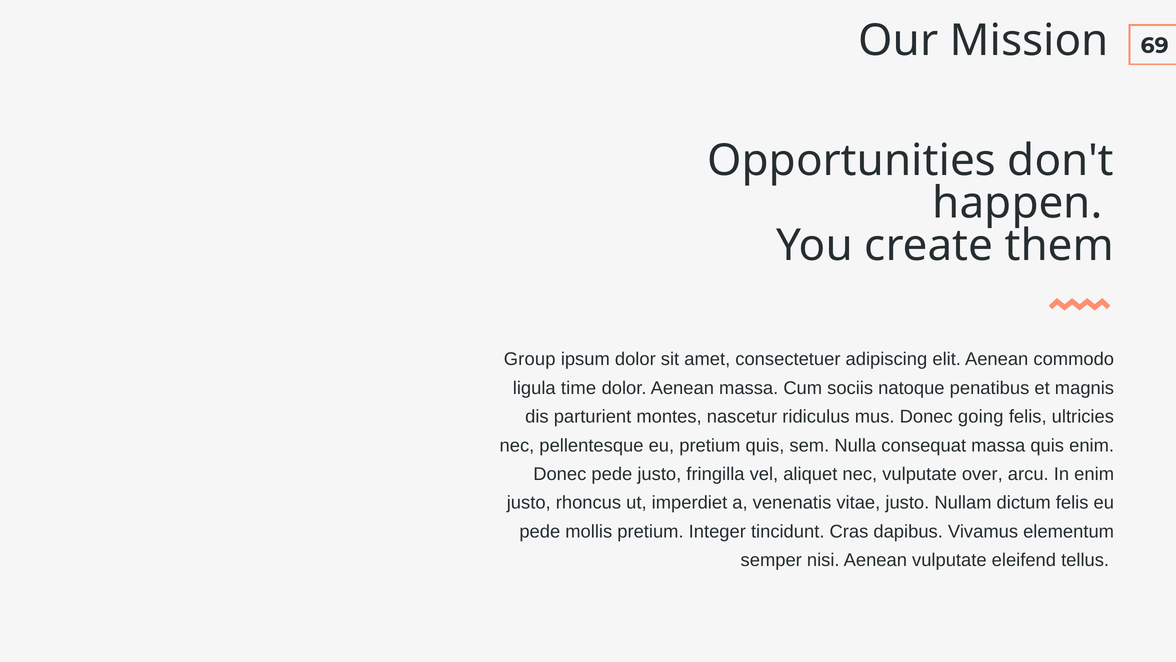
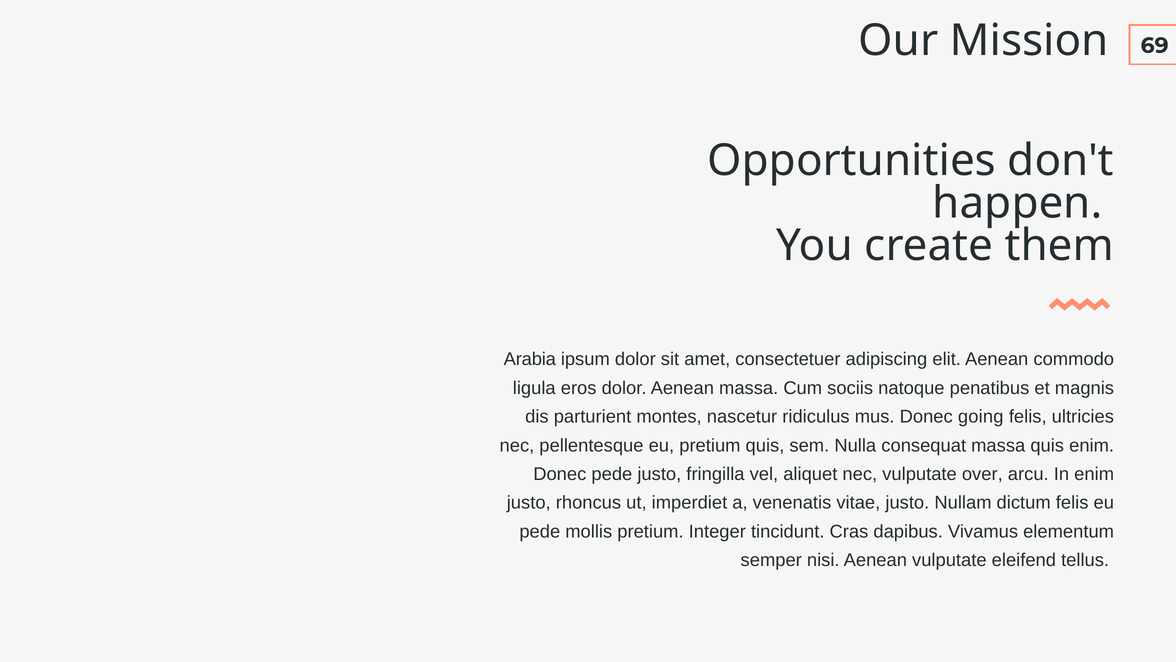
Group: Group -> Arabia (530, 359)
time: time -> eros (579, 388)
